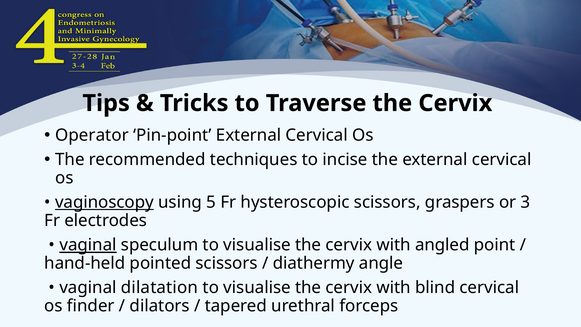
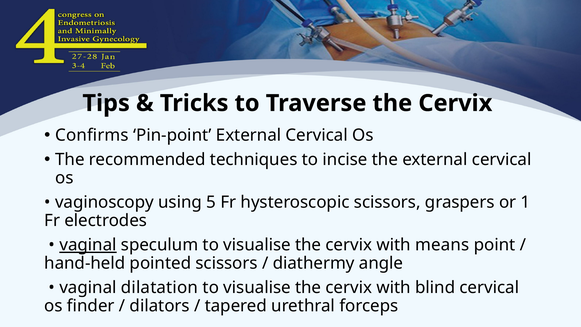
Operator: Operator -> Confirms (92, 135)
vaginoscopy underline: present -> none (104, 202)
3: 3 -> 1 (525, 202)
angled: angled -> means (442, 245)
